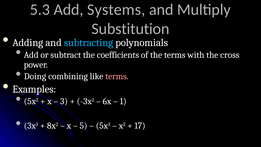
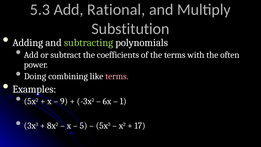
Systems: Systems -> Rational (116, 10)
subtracting colour: light blue -> light green (89, 43)
cross: cross -> often (230, 55)
3: 3 -> 9 (64, 101)
